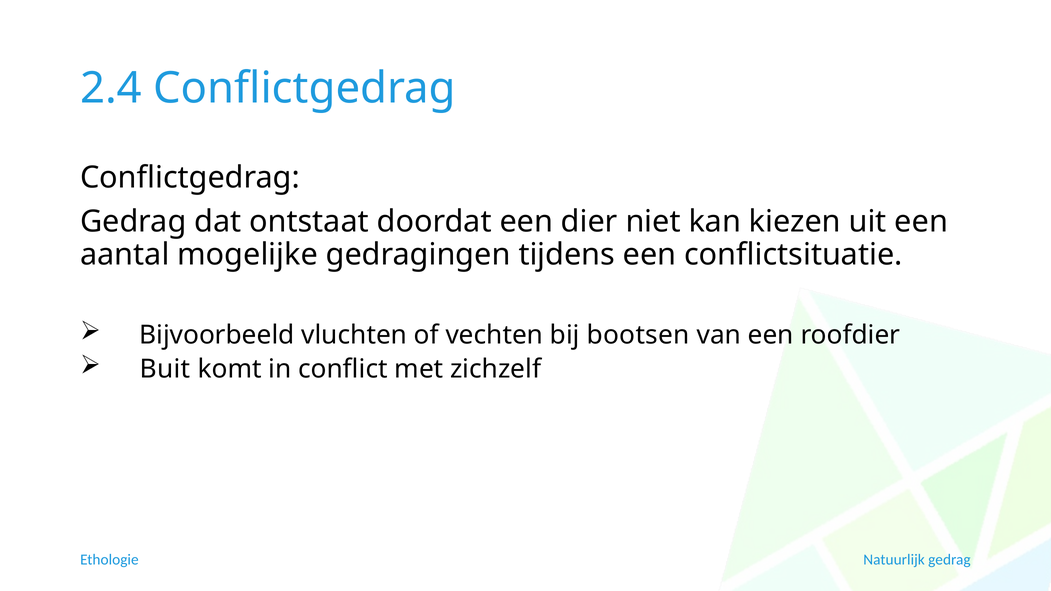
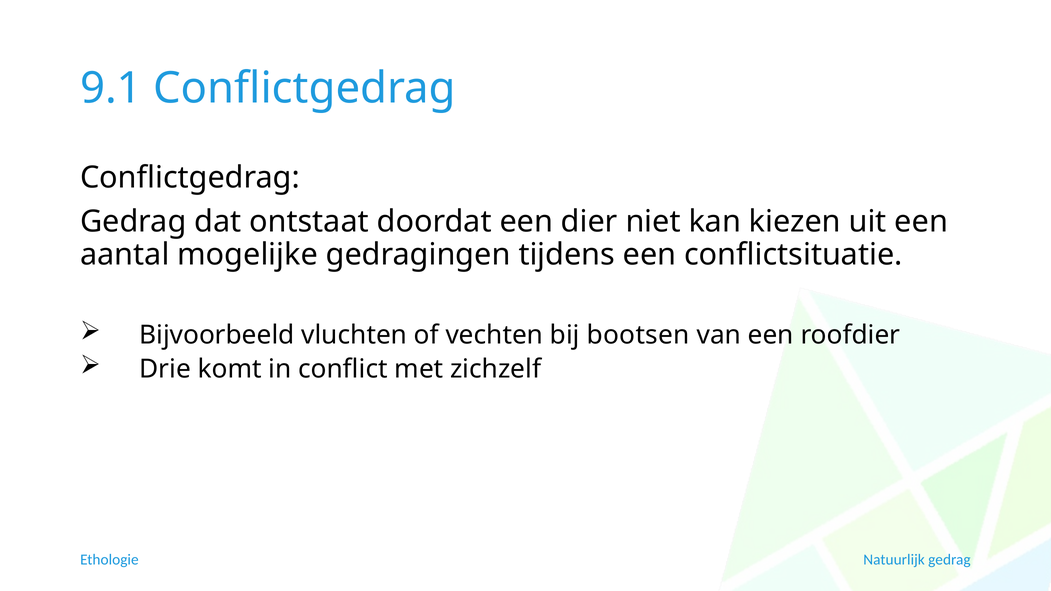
2.4: 2.4 -> 9.1 (111, 88)
Buit: Buit -> Drie (165, 369)
